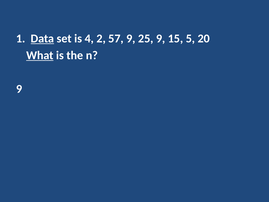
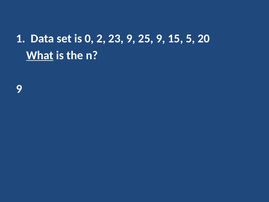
Data underline: present -> none (42, 39)
4: 4 -> 0 (89, 39)
57: 57 -> 23 (116, 39)
